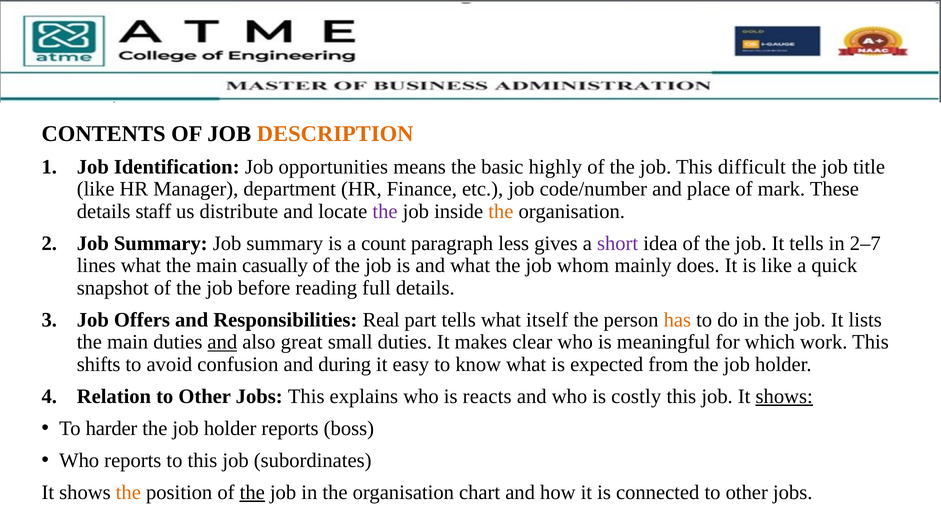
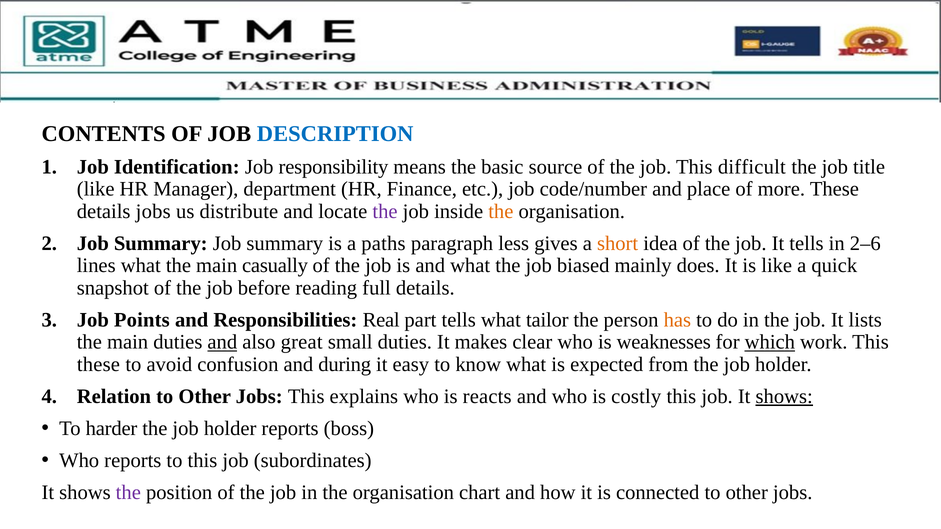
DESCRIPTION colour: orange -> blue (335, 134)
opportunities: opportunities -> responsibility (333, 167)
highly: highly -> source (555, 167)
mark: mark -> more (781, 189)
details staff: staff -> jobs (153, 212)
count: count -> paths (383, 244)
short colour: purple -> orange (618, 244)
2–7: 2–7 -> 2–6 (865, 244)
whom: whom -> biased (583, 266)
Offers: Offers -> Points (142, 320)
itself: itself -> tailor (547, 320)
meaningful: meaningful -> weaknesses (664, 342)
which underline: none -> present (770, 342)
shifts: shifts -> these (98, 365)
the colour: orange -> purple (128, 493)
the underline: present -> none (252, 493)
